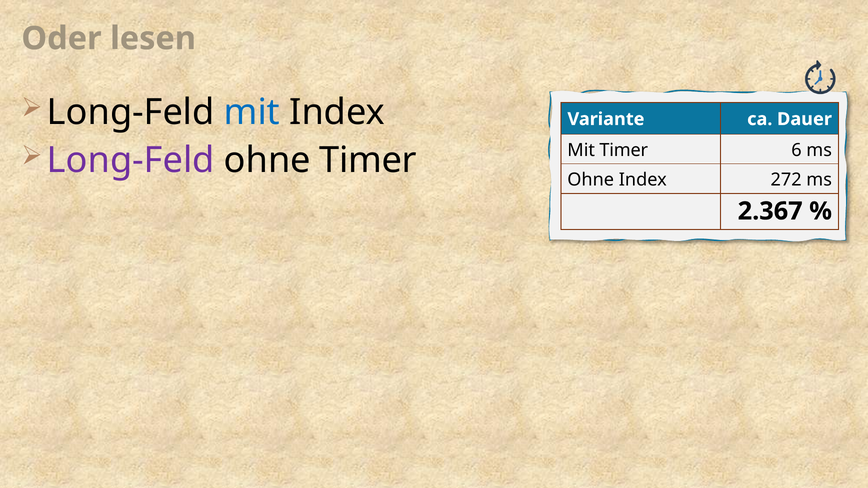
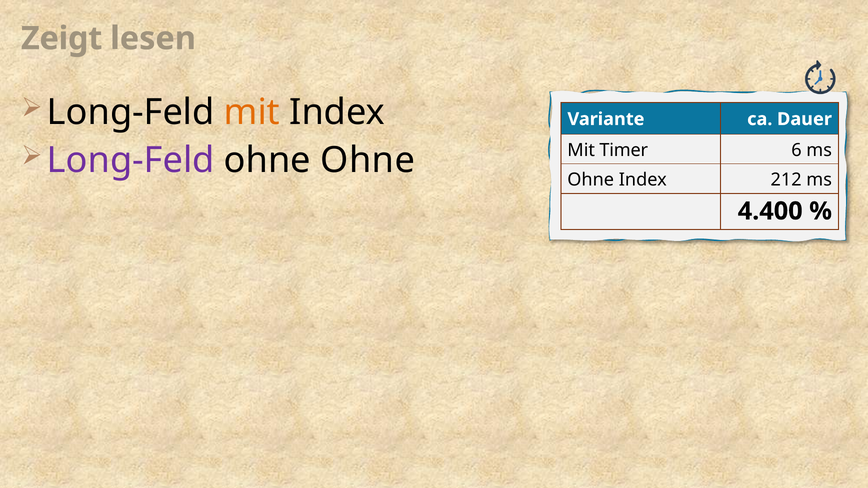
Oder: Oder -> Zeigt (62, 39)
mit colour: blue -> orange (252, 112)
ohne Timer: Timer -> Ohne (368, 160)
272: 272 -> 212 (786, 180)
2.367: 2.367 -> 4.400 (770, 211)
